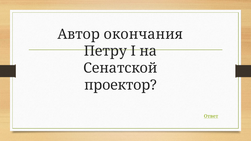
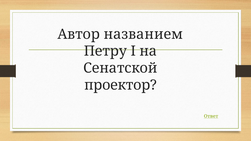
окончания: окончания -> названием (143, 34)
